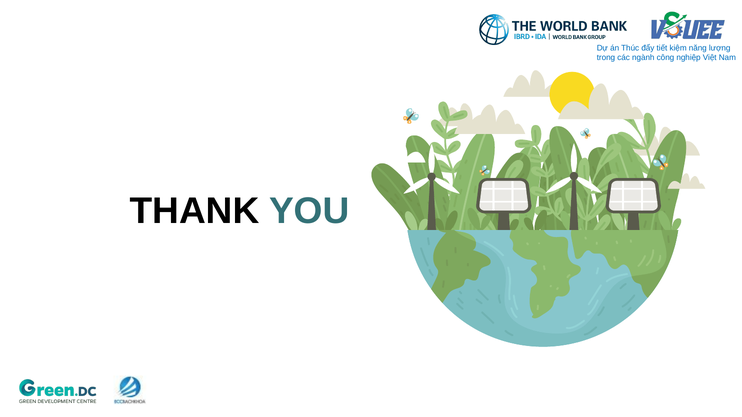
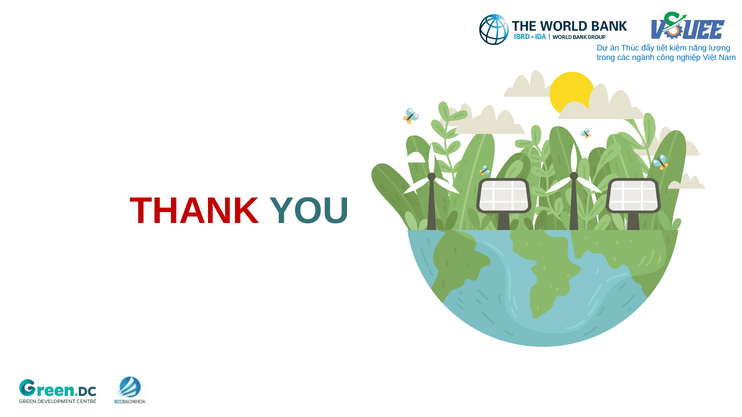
THANK colour: black -> red (195, 211)
